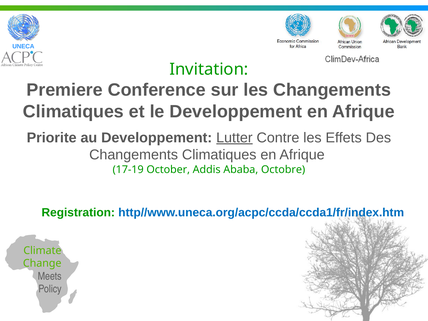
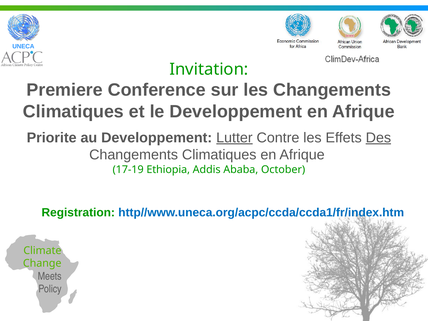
Des underline: none -> present (378, 138)
October: October -> Ethiopia (168, 169)
Octobre: Octobre -> October (283, 169)
